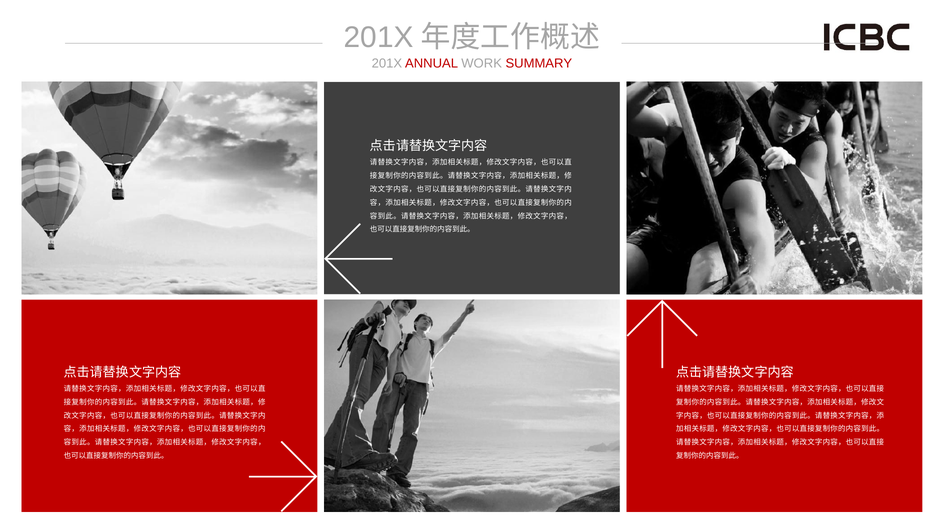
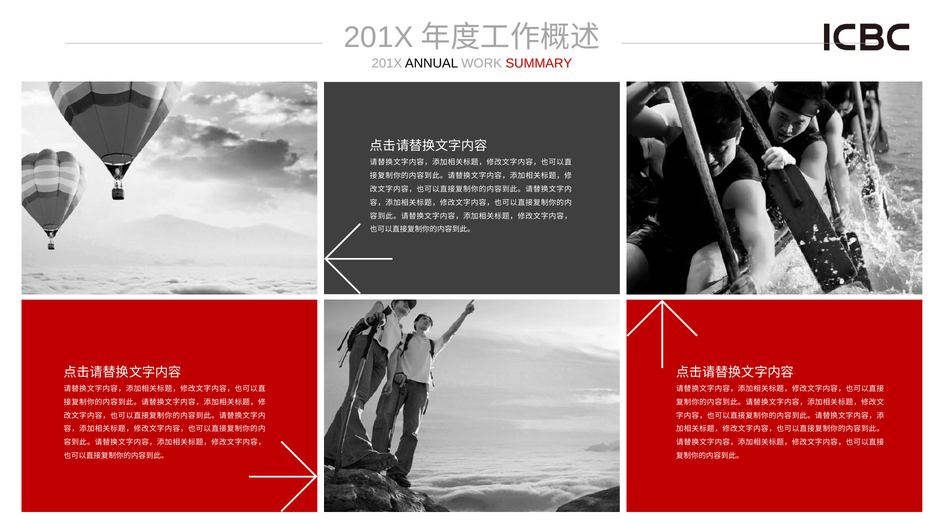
ANNUAL colour: red -> black (432, 63)
